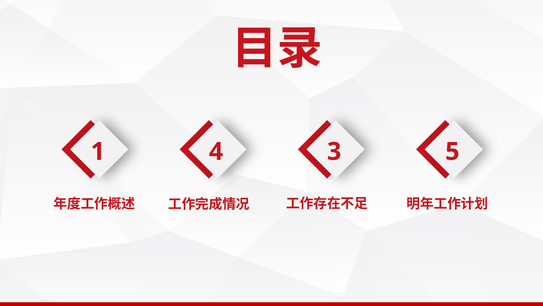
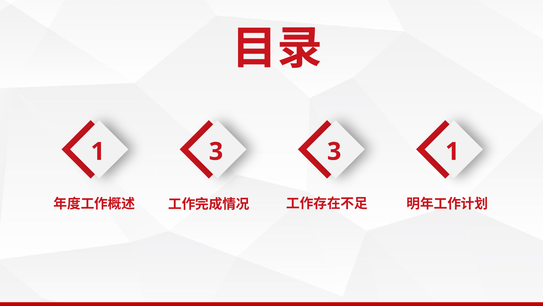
1 4: 4 -> 3 (216, 151)
3 5: 5 -> 1 (452, 151)
